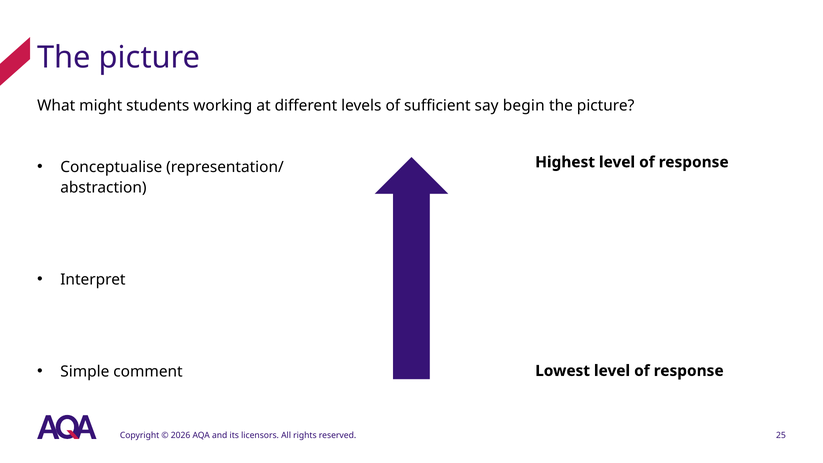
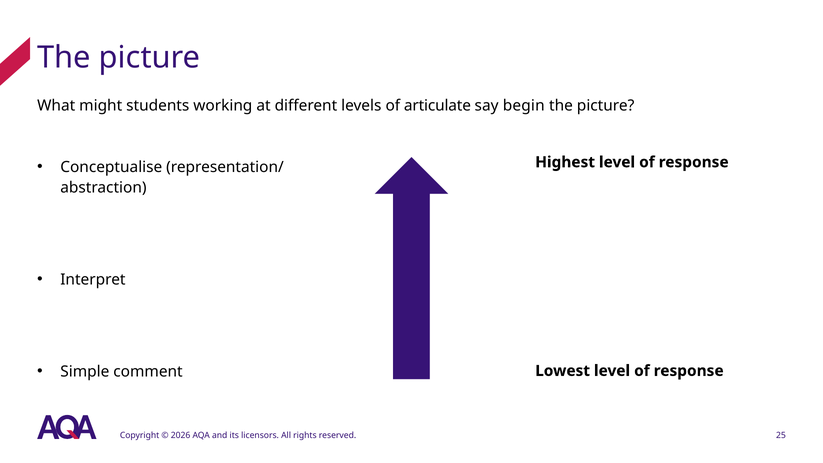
sufficient: sufficient -> articulate (437, 106)
